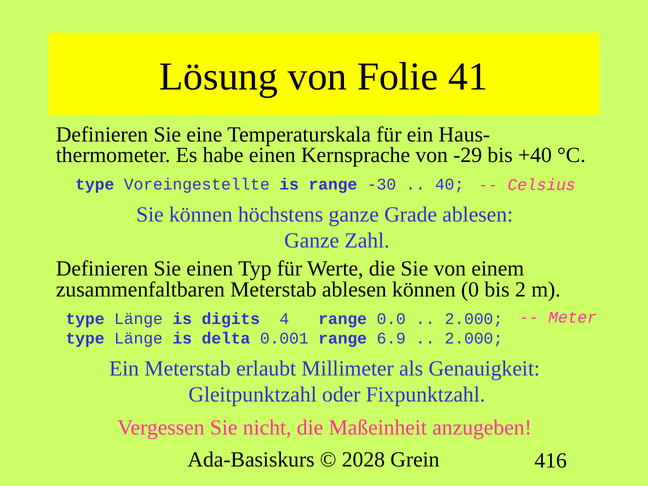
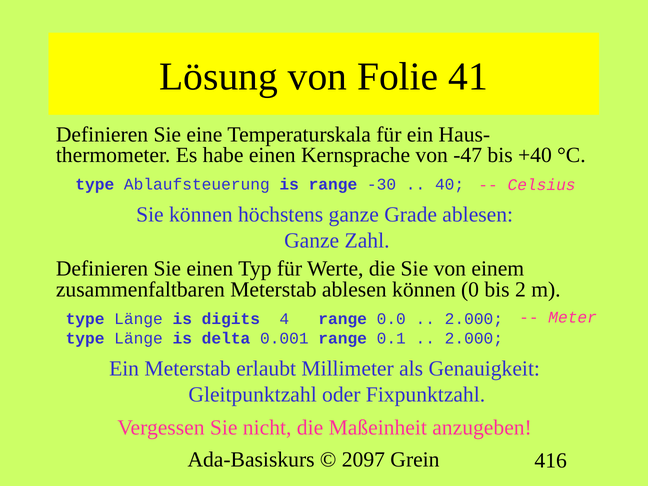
-29: -29 -> -47 (468, 155)
Voreingestellte: Voreingestellte -> Ablaufsteuerung (197, 184)
6.9: 6.9 -> 0.1 (391, 338)
2028: 2028 -> 2097 (363, 460)
